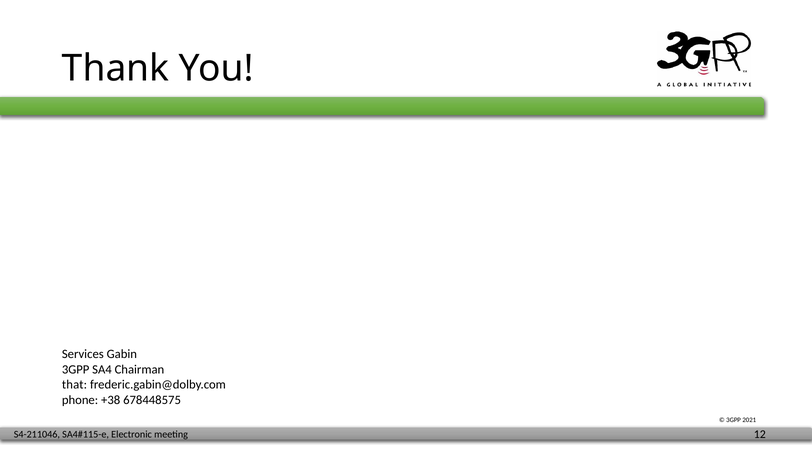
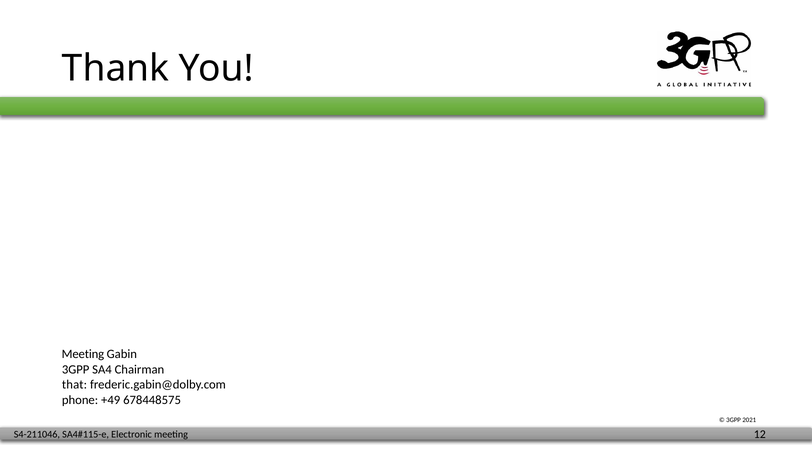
Services: Services -> Meeting (83, 354)
+38: +38 -> +49 (111, 400)
